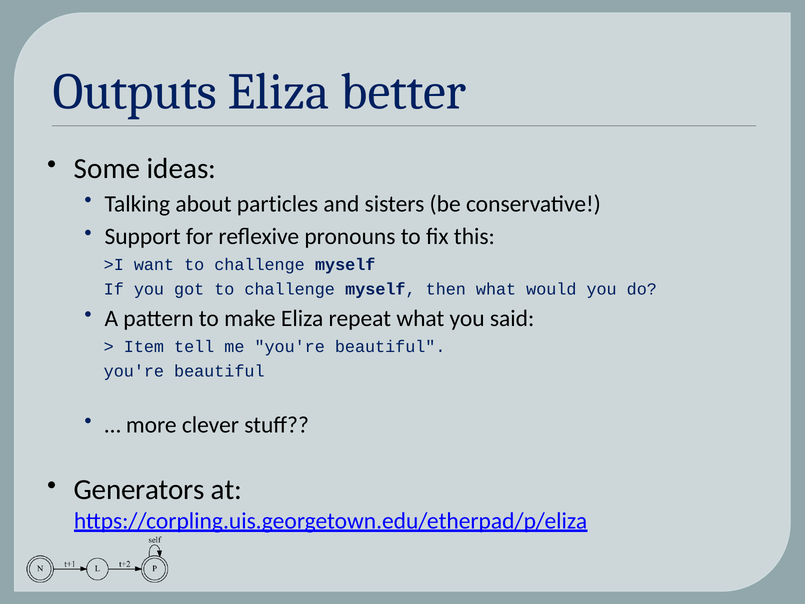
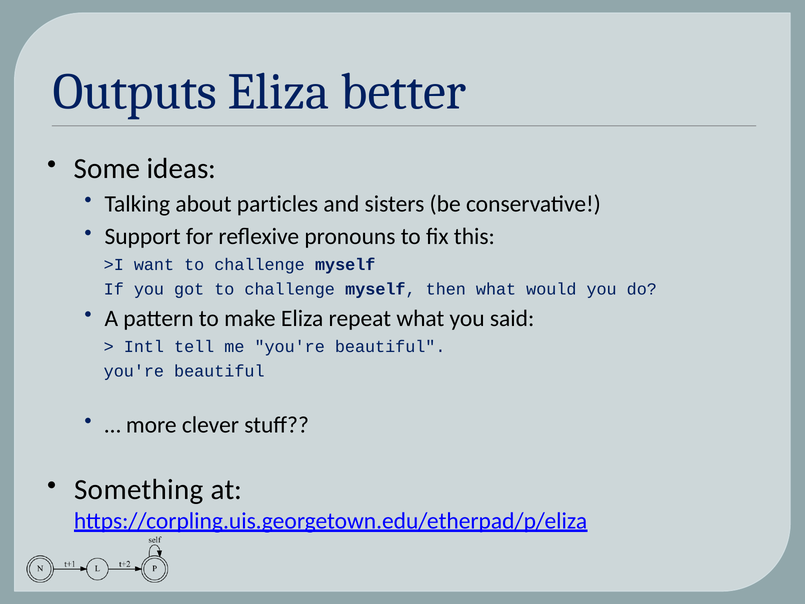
Item: Item -> Intl (144, 347)
Generators: Generators -> Something (139, 489)
